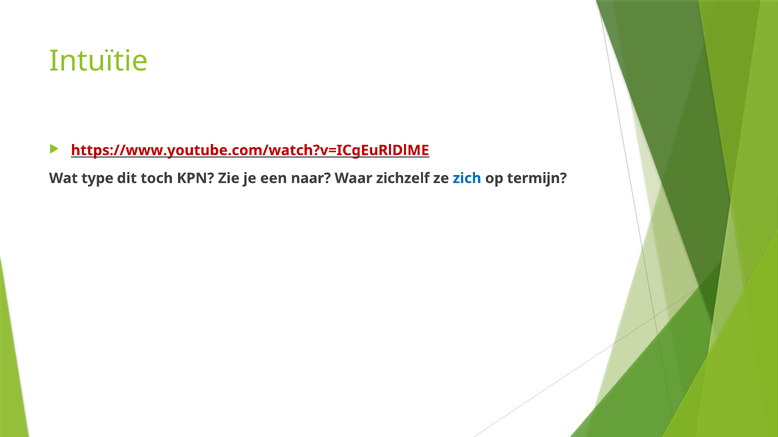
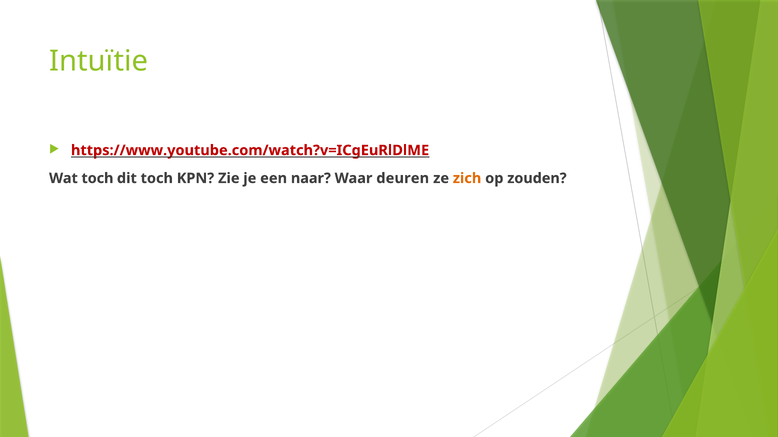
Wat type: type -> toch (97, 179)
zichzelf: zichzelf -> deuren (403, 179)
zich colour: blue -> orange (467, 179)
termijn: termijn -> zouden (537, 179)
